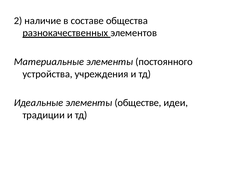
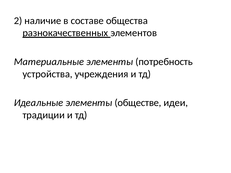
постоянного: постоянного -> потребность (164, 62)
